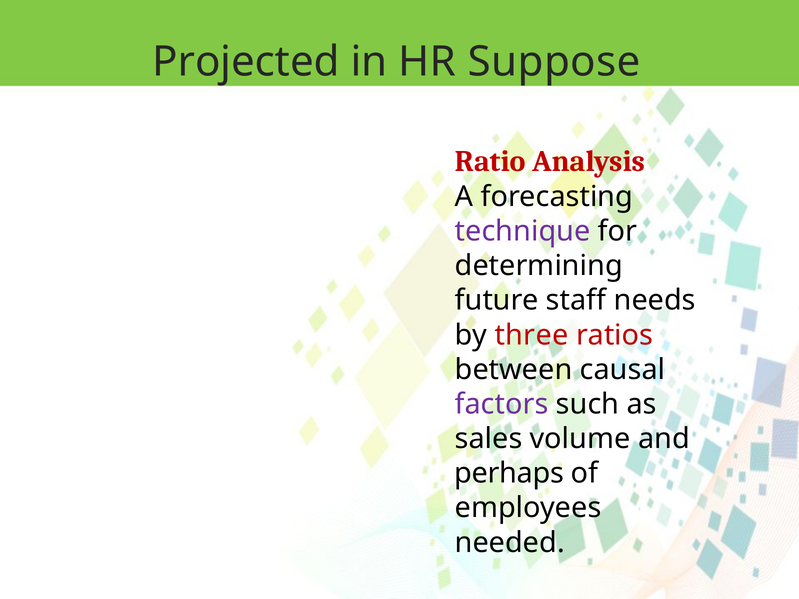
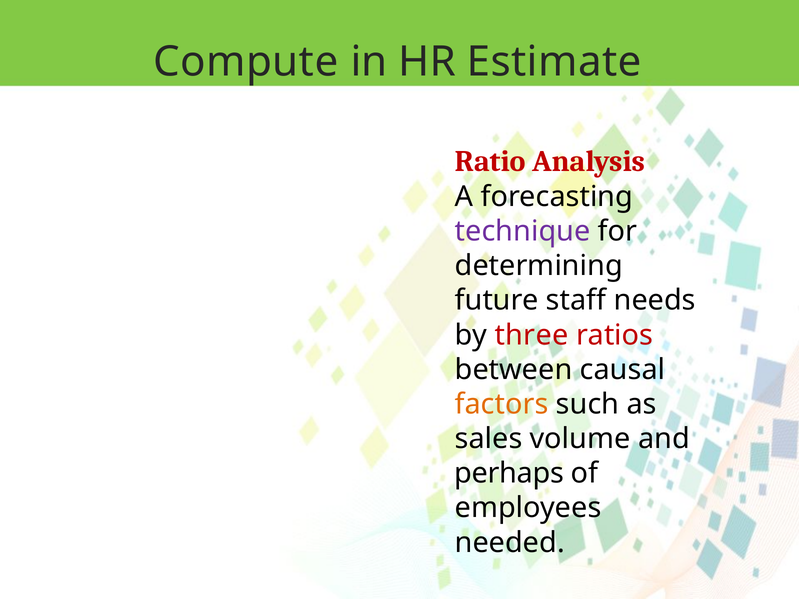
Projected: Projected -> Compute (246, 62)
Suppose: Suppose -> Estimate (554, 62)
factors colour: purple -> orange (502, 404)
